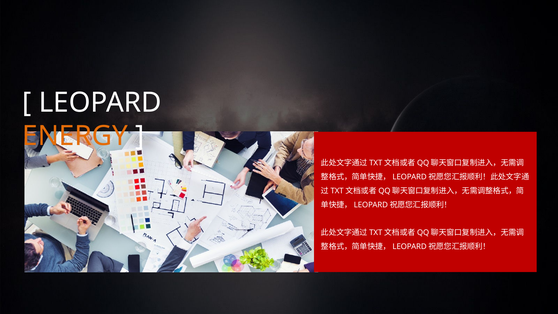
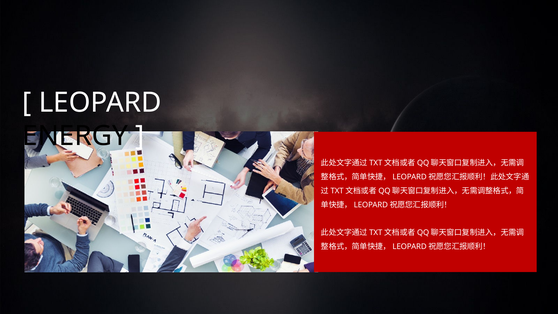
ENERGY colour: orange -> black (75, 136)
